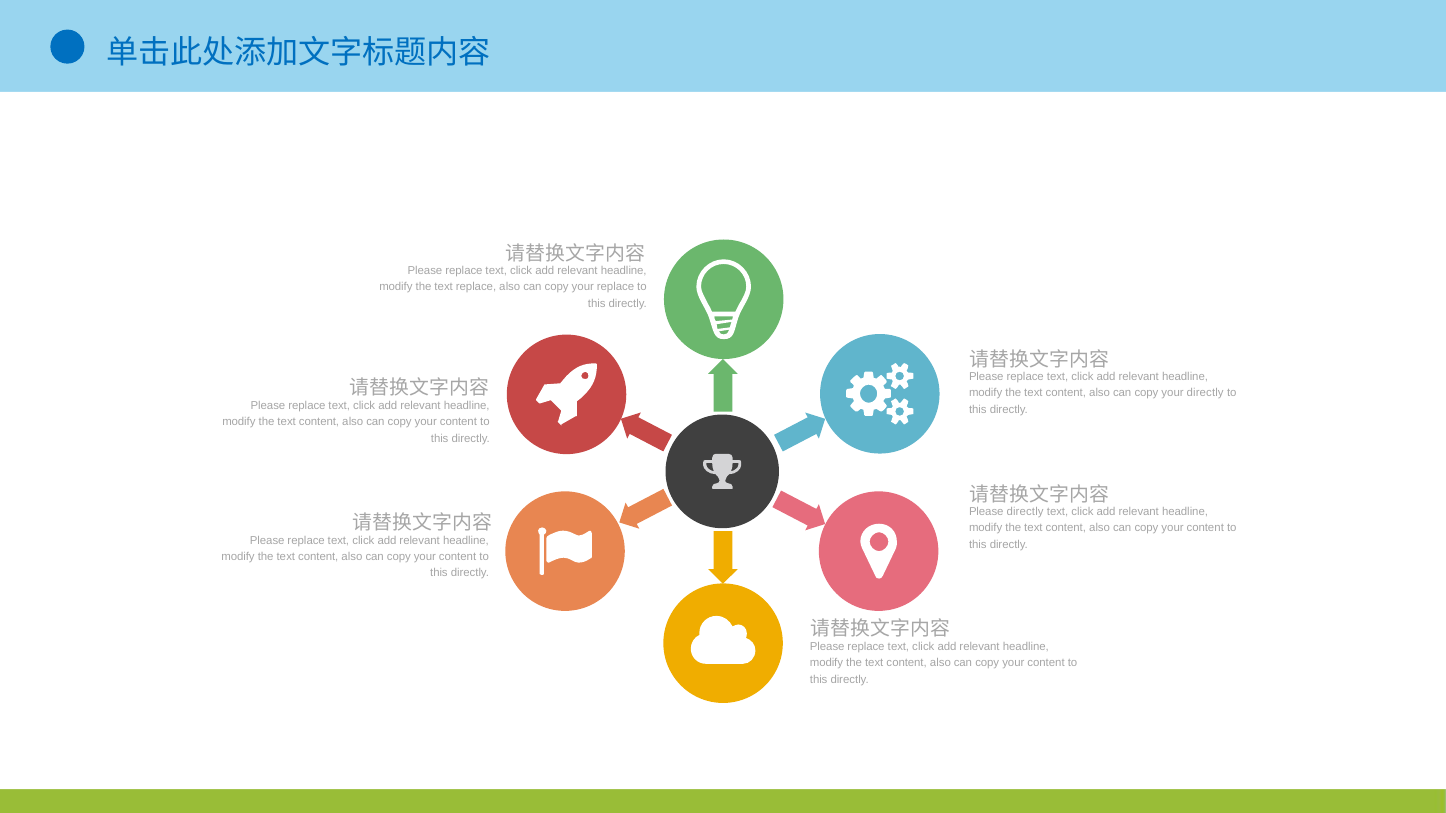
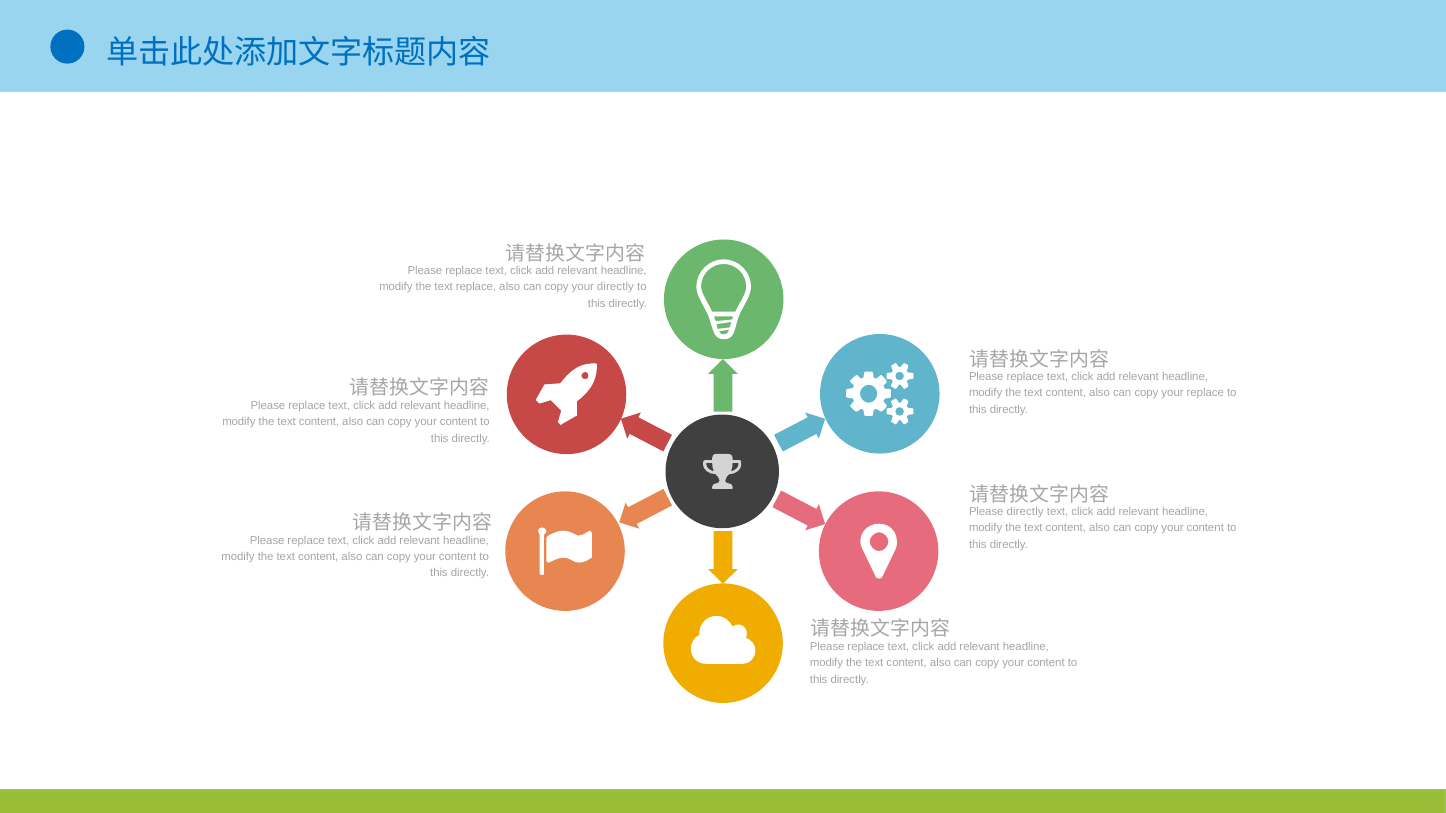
your replace: replace -> directly (615, 287)
your directly: directly -> replace (1205, 393)
